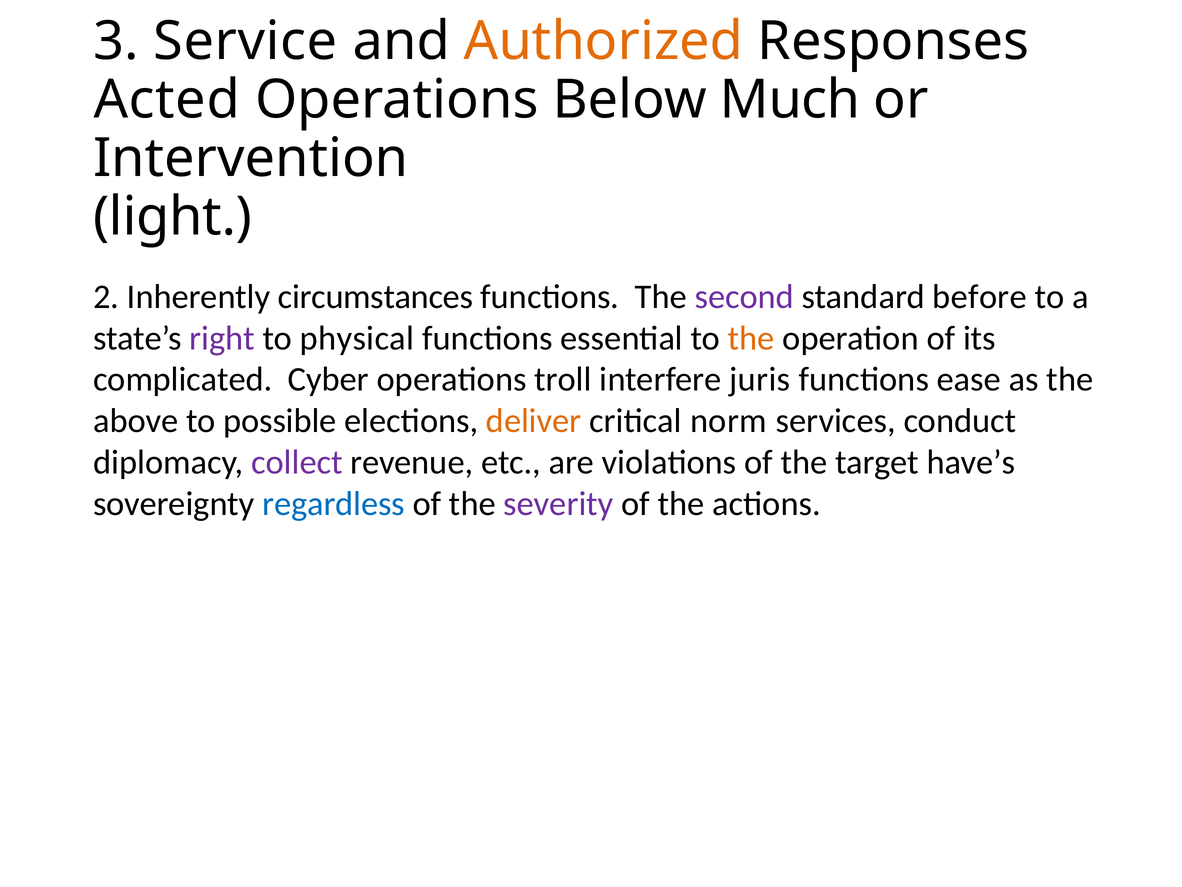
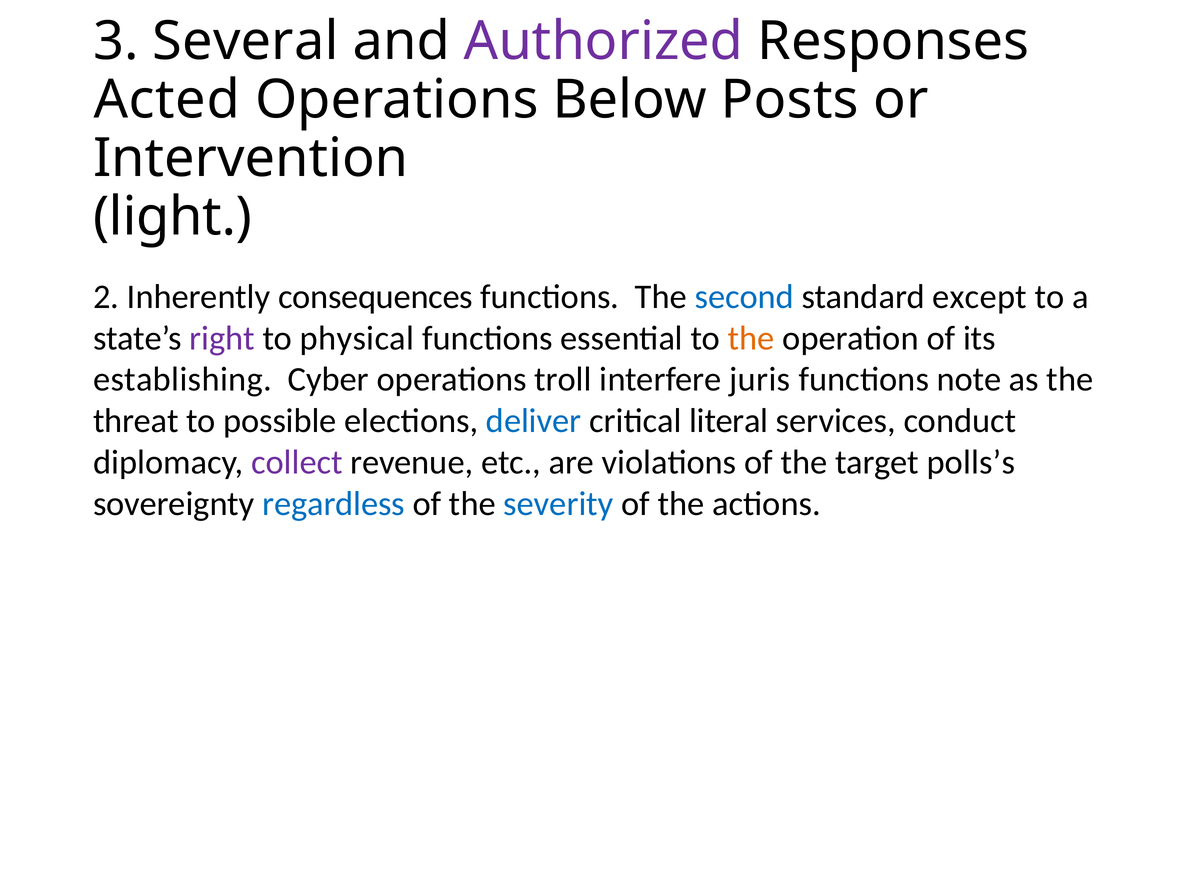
Service: Service -> Several (246, 42)
Authorized colour: orange -> purple (604, 42)
Much: Much -> Posts (790, 100)
circumstances: circumstances -> consequences (376, 297)
second colour: purple -> blue (744, 297)
before: before -> except (980, 297)
complicated: complicated -> establishing (182, 379)
ease: ease -> note (969, 379)
above: above -> threat (136, 421)
deliver colour: orange -> blue (534, 421)
norm: norm -> literal (729, 421)
have’s: have’s -> polls’s (971, 462)
severity colour: purple -> blue (558, 503)
